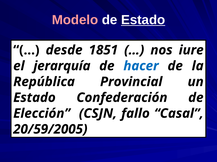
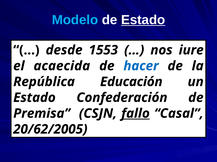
Modelo colour: pink -> light blue (75, 20)
1851: 1851 -> 1553 (103, 50)
jerarquía: jerarquía -> acaecida (62, 66)
Provincial: Provincial -> Educación (131, 82)
Elección: Elección -> Premisa (42, 114)
fallo underline: none -> present (135, 114)
20/59/2005: 20/59/2005 -> 20/62/2005 (50, 130)
